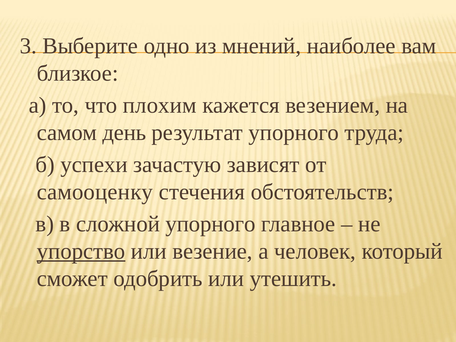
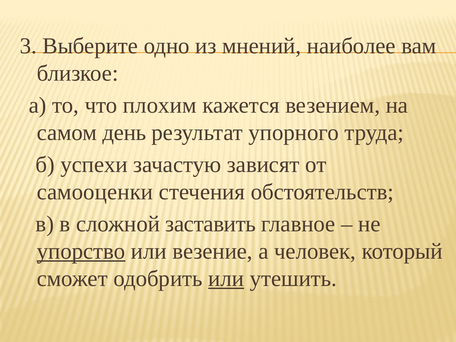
самооценку: самооценку -> самооценки (95, 192)
сложной упорного: упорного -> заставить (211, 224)
или underline: none -> present (226, 279)
